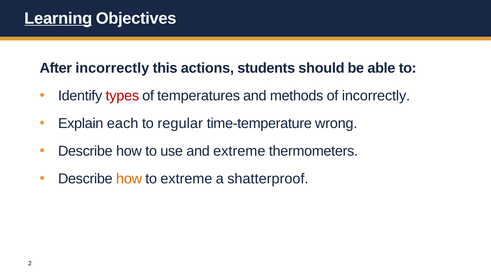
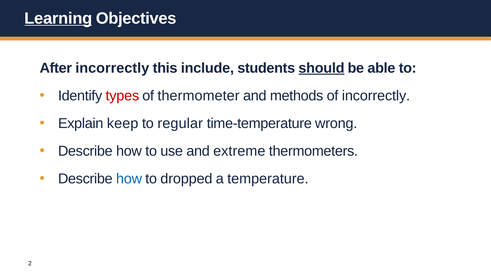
actions: actions -> include (207, 68)
should underline: none -> present (321, 68)
temperatures: temperatures -> thermometer (199, 96)
each: each -> keep (123, 123)
how colour: orange -> blue (129, 179)
to extreme: extreme -> dropped (186, 179)
shatterproof: shatterproof -> temperature (268, 179)
